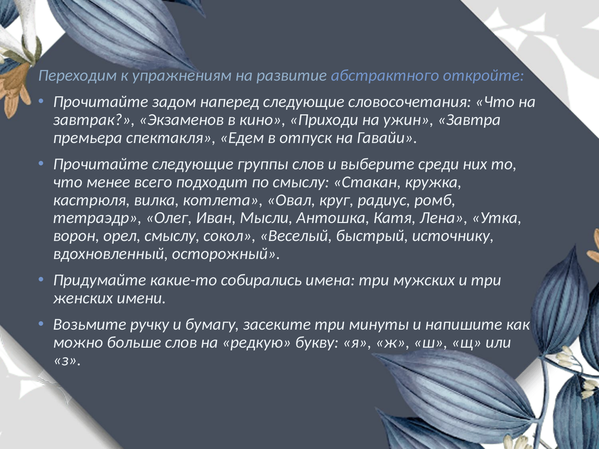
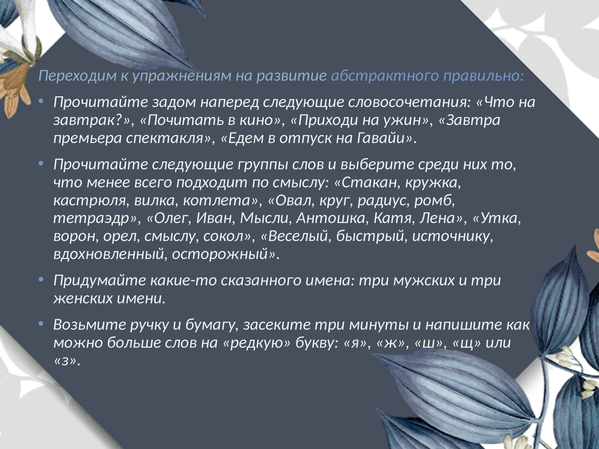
откройте: откройте -> правильно (484, 75)
Экзаменов: Экзаменов -> Почитать (181, 120)
собирались: собирались -> сказанного (261, 280)
